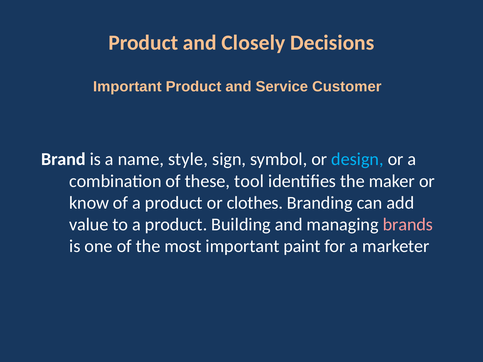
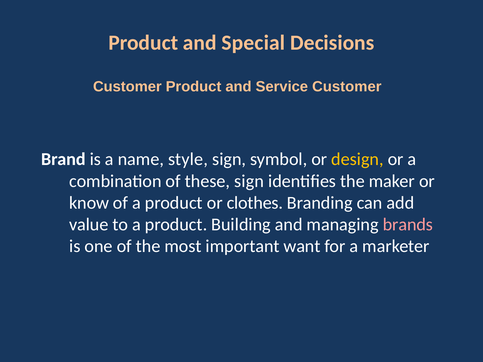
Closely: Closely -> Special (253, 43)
Important: Important -> Customer (127, 87)
design colour: light blue -> yellow (357, 159)
these tool: tool -> sign (249, 181)
paint: paint -> want (302, 246)
